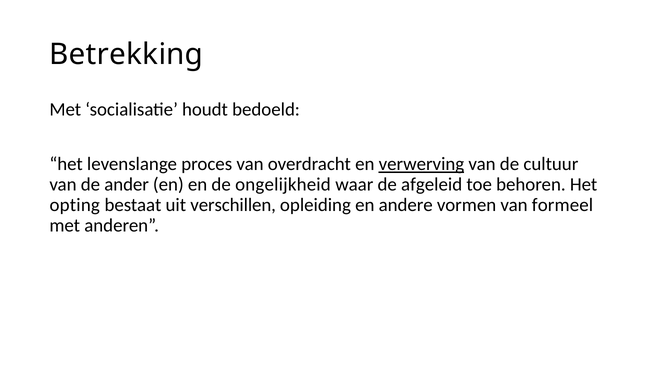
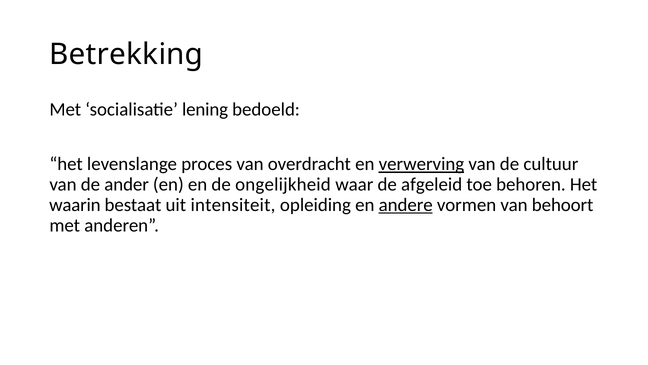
houdt: houdt -> lening (205, 110)
opting: opting -> waarin (75, 205)
verschillen: verschillen -> intensiteit (233, 205)
andere underline: none -> present (406, 205)
formeel: formeel -> behoort (563, 205)
